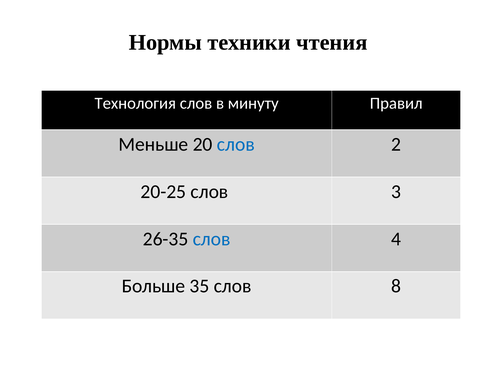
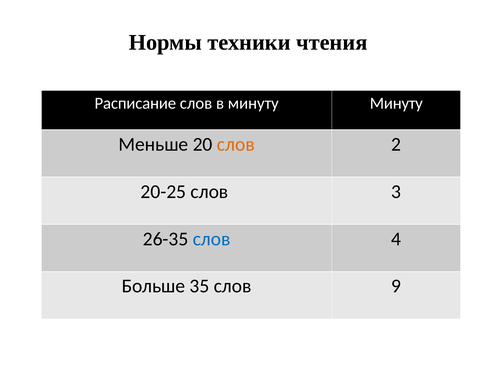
Технология: Технология -> Расписание (135, 103)
минуту Правил: Правил -> Минуту (396, 103)
слов colour: blue -> orange (236, 144)
8: 8 -> 9 (396, 286)
